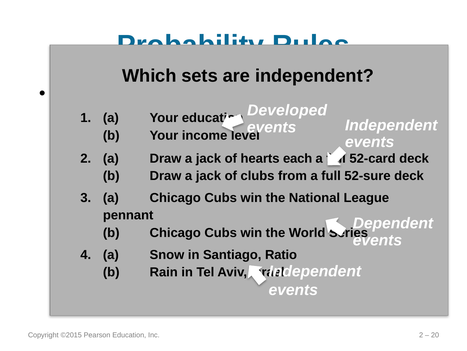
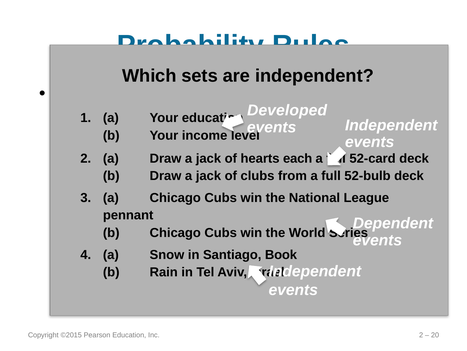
52-sure: 52-sure -> 52-bulb (367, 175)
Ratio: Ratio -> Book (281, 254)
